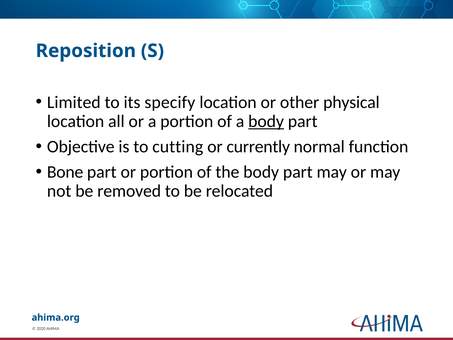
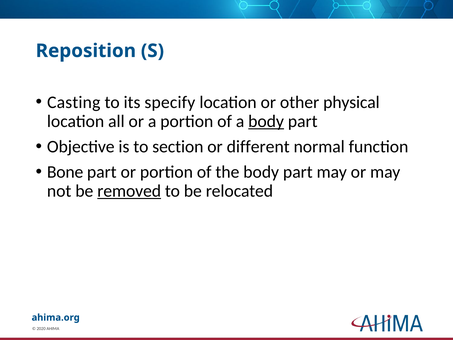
Limited: Limited -> Casting (74, 102)
cutting: cutting -> section (178, 146)
currently: currently -> different (258, 146)
removed underline: none -> present (129, 191)
